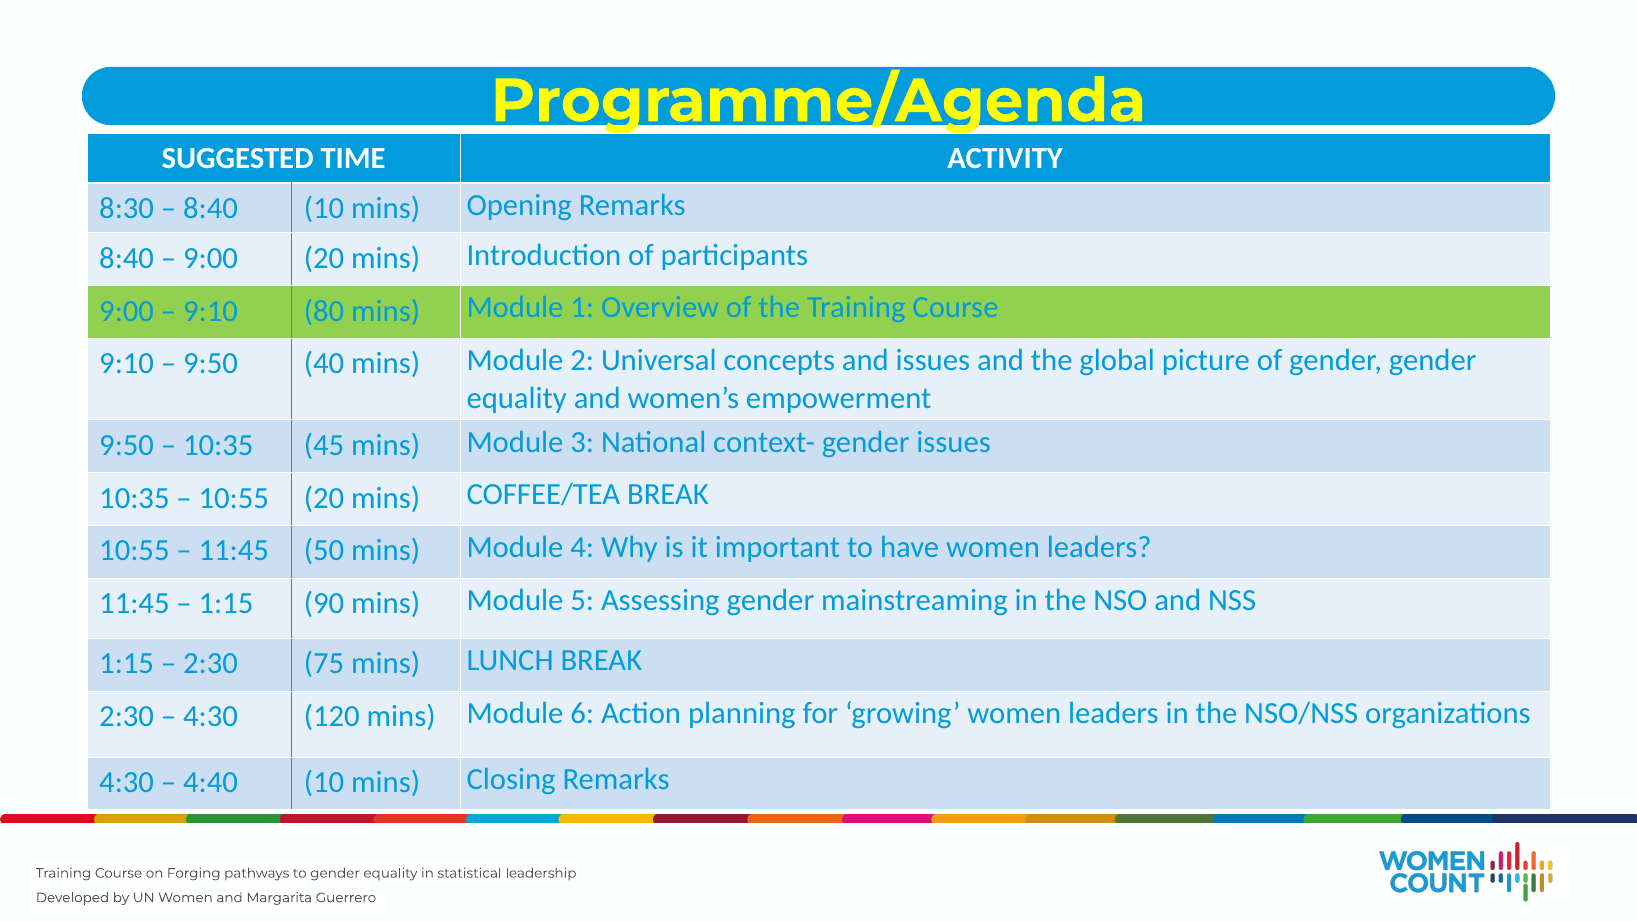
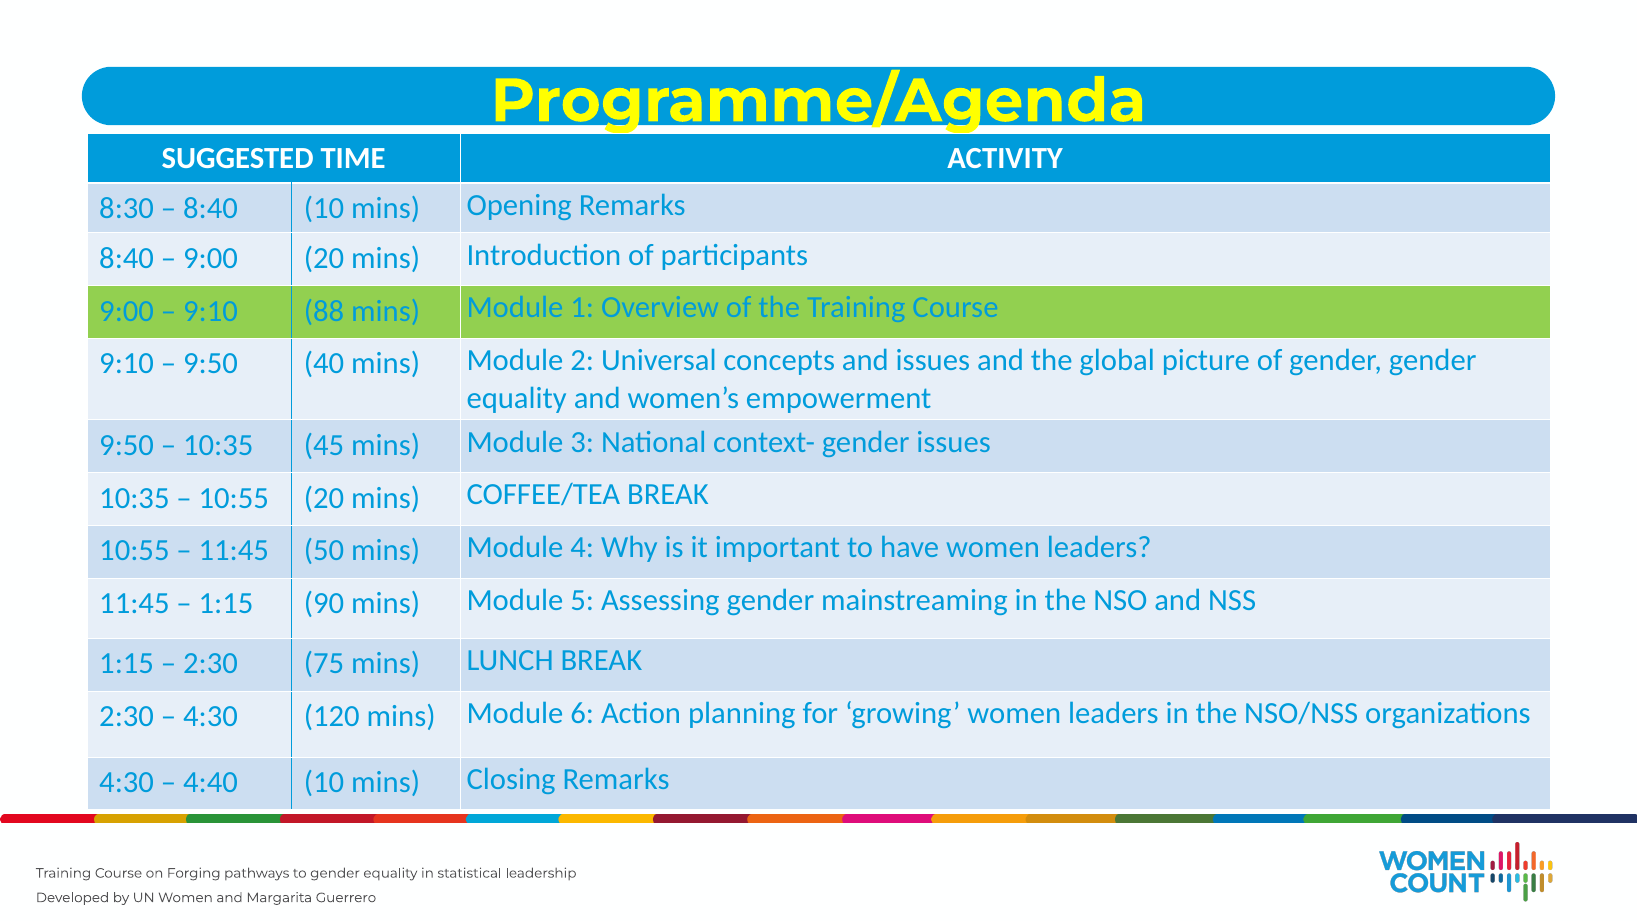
80: 80 -> 88 (324, 311)
